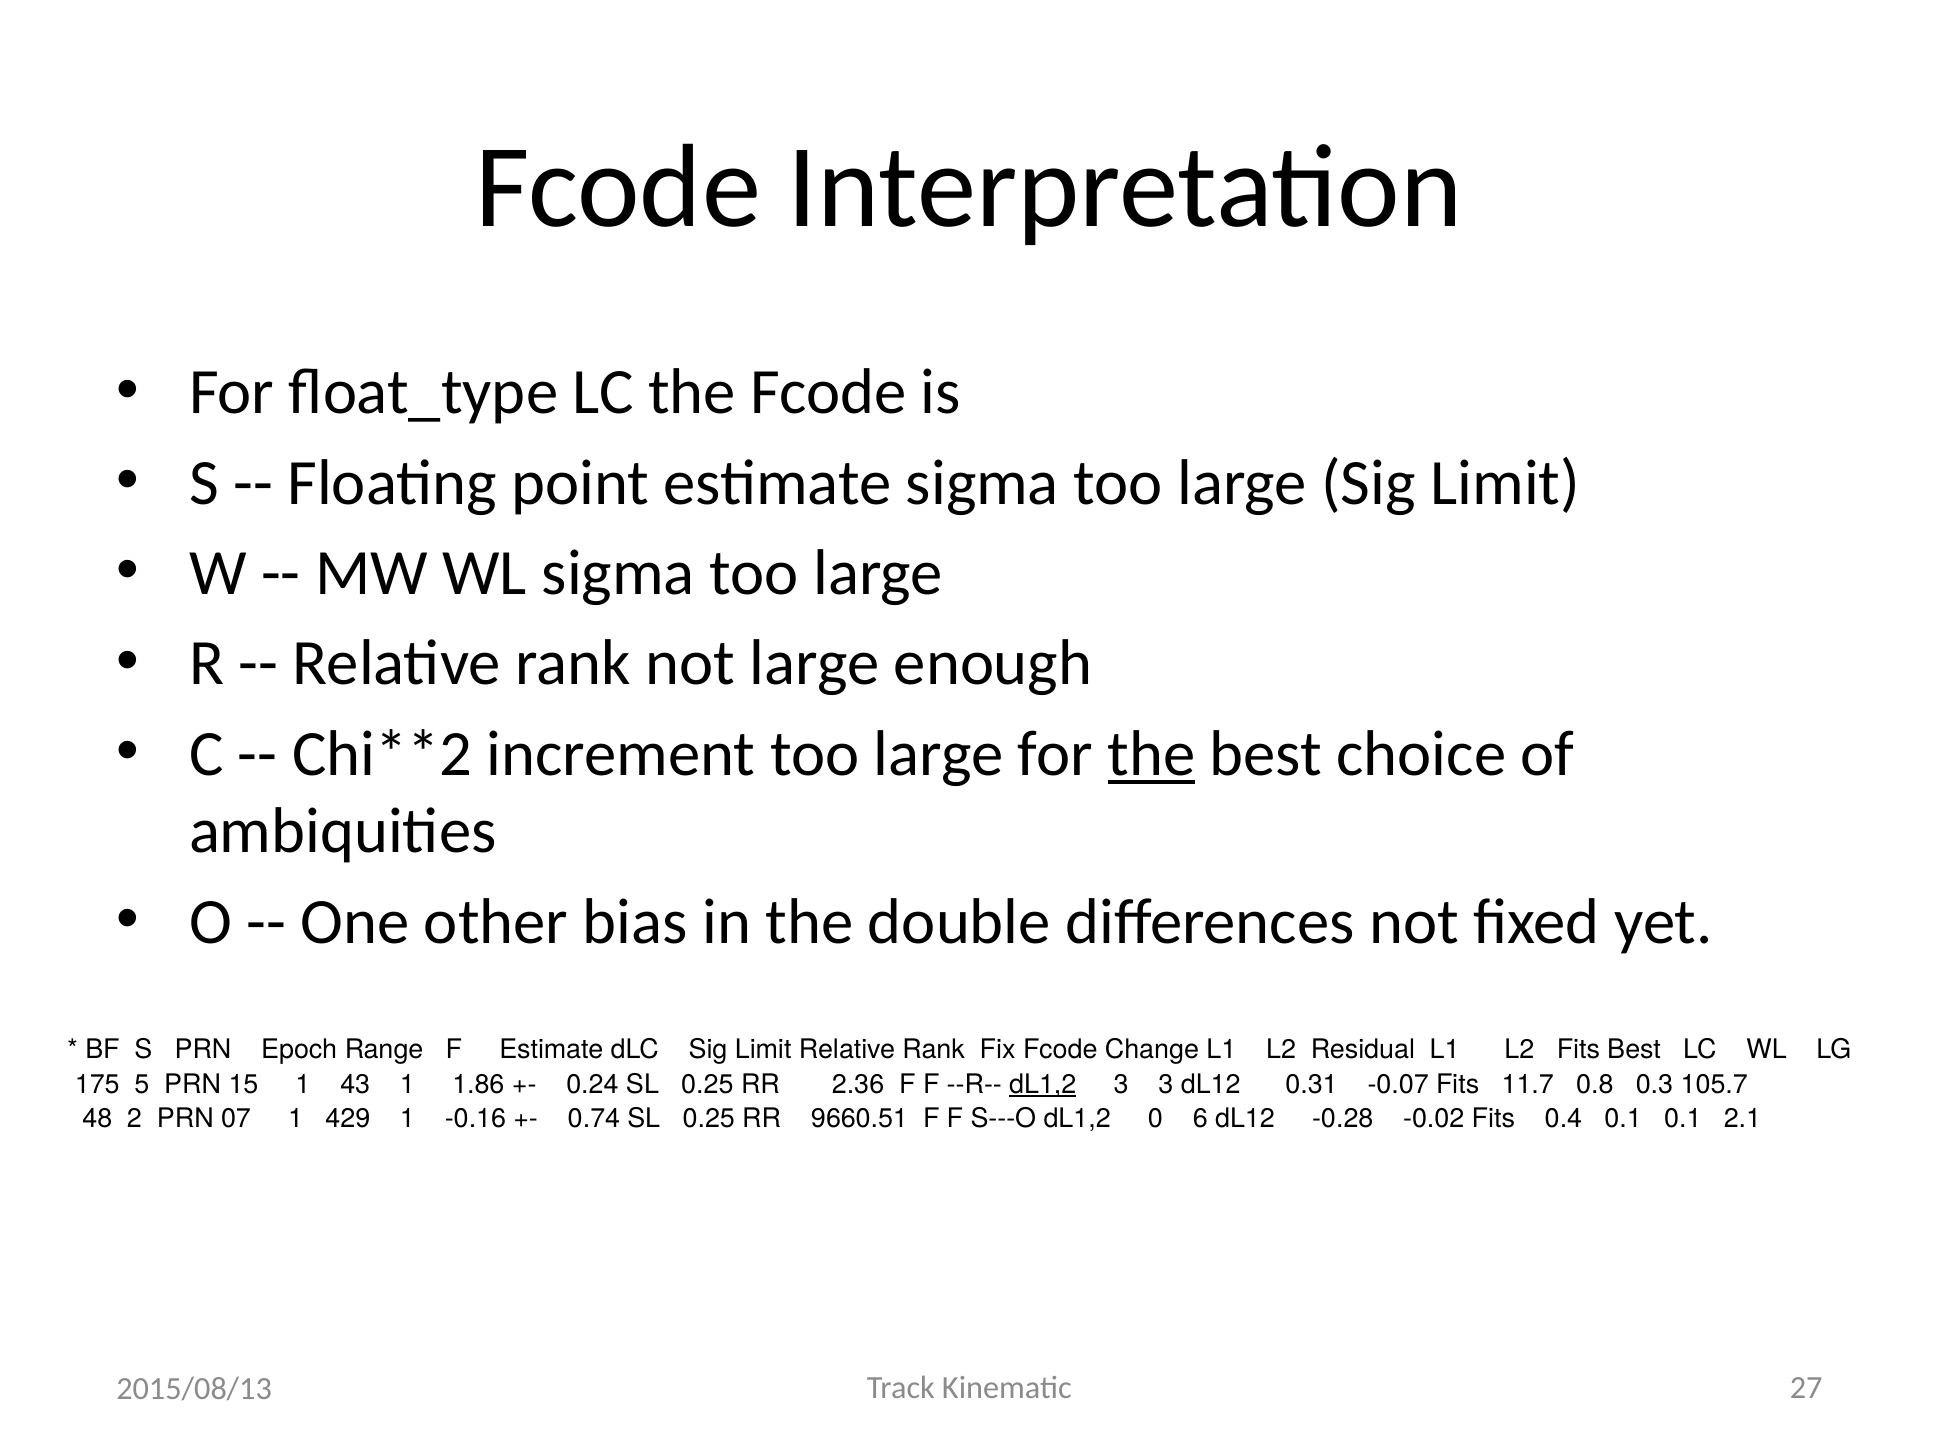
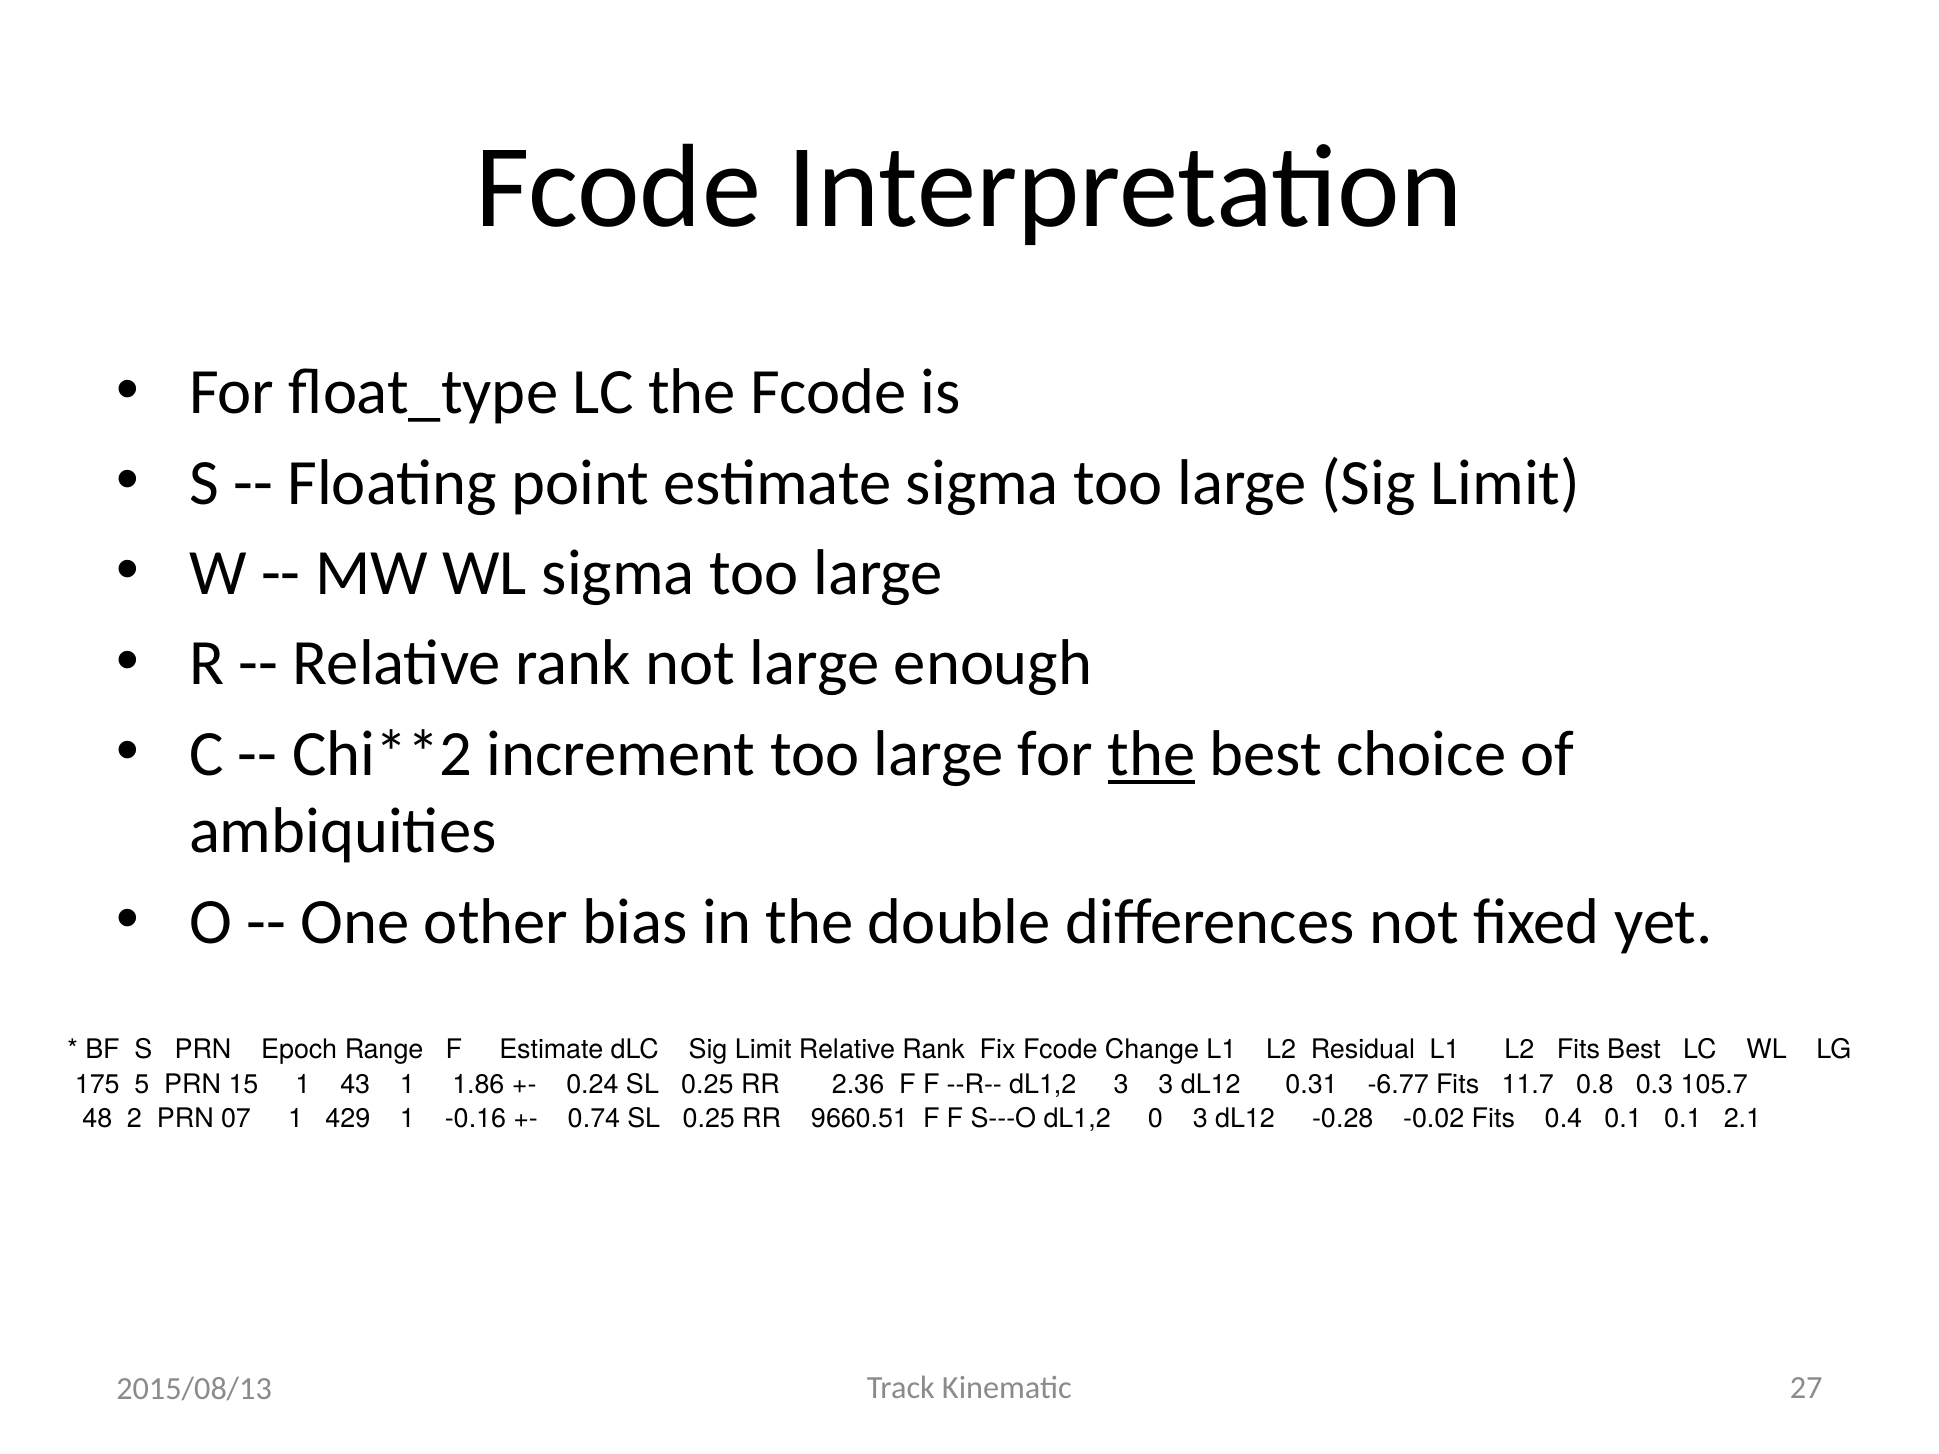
dL1,2 underline: present -> none (1043, 1085)
-0.07: -0.07 -> -6.77 (1398, 1085)
0 6: 6 -> 3 (1200, 1119)
